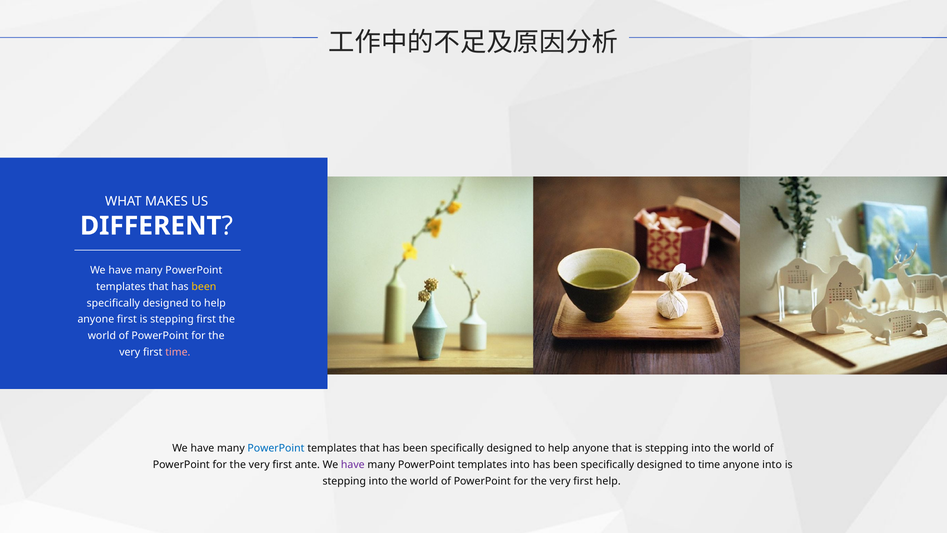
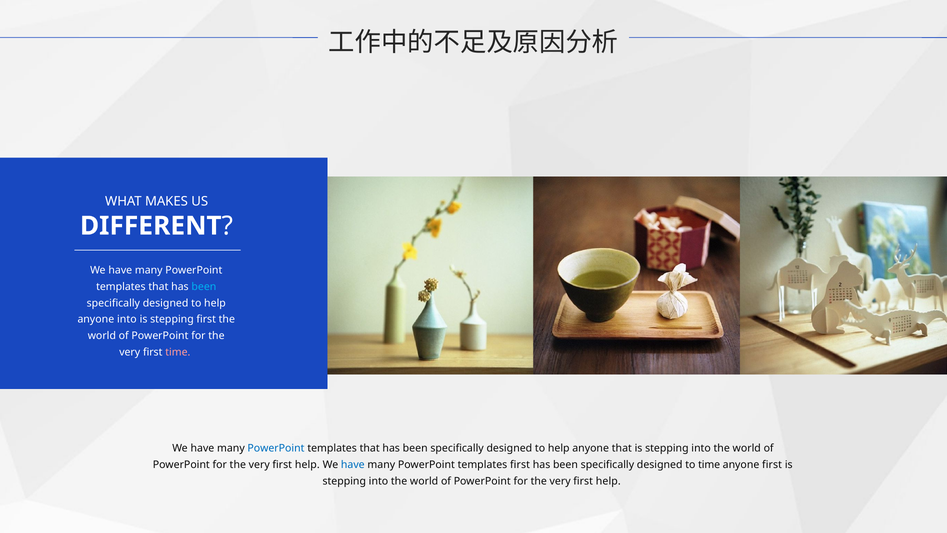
been colour: yellow -> light blue (204, 286)
anyone first: first -> into (127, 319)
ante: ante -> help (307, 464)
have colour: purple -> blue (353, 464)
templates into: into -> first (520, 464)
anyone into: into -> first (772, 464)
